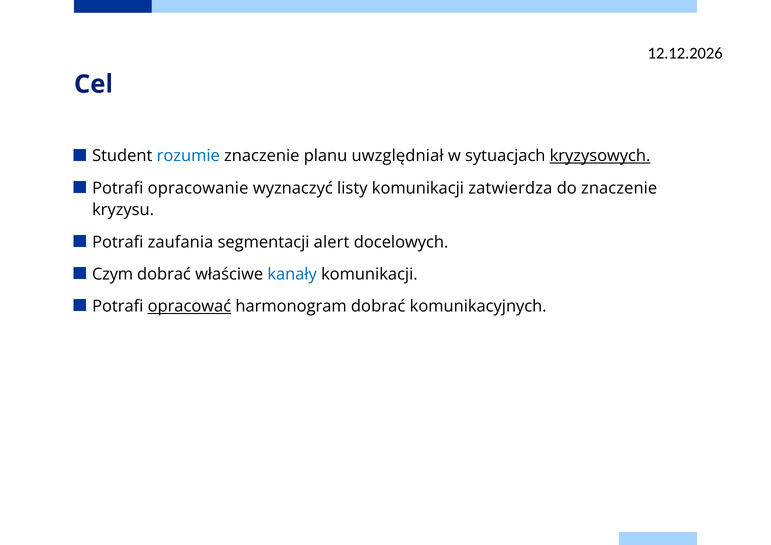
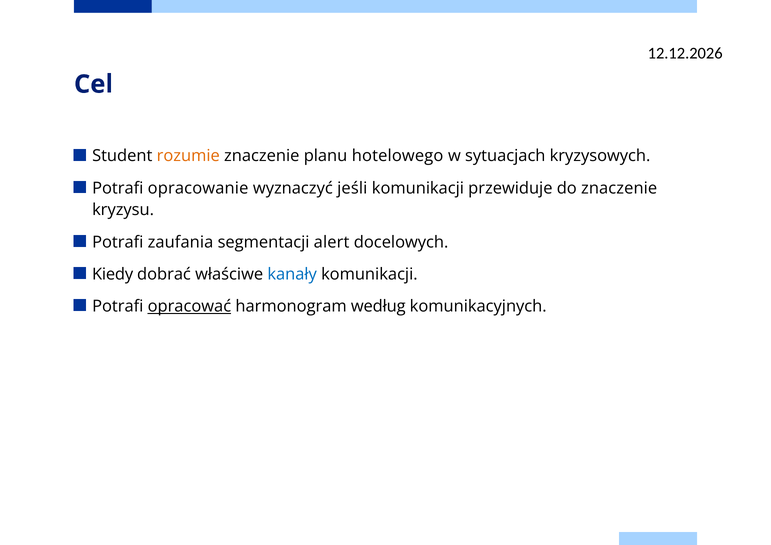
rozumie colour: blue -> orange (188, 156)
uwzględniał: uwzględniał -> hotelowego (398, 156)
kryzysowych underline: present -> none (600, 156)
listy: listy -> jeśli (352, 188)
zatwierdza: zatwierdza -> przewiduje (510, 188)
Czym: Czym -> Kiedy (113, 274)
harmonogram dobrać: dobrać -> według (378, 306)
